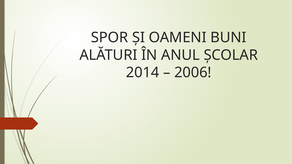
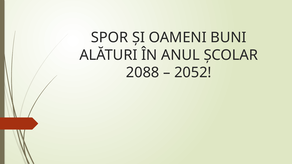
2014: 2014 -> 2088 (143, 73)
2006: 2006 -> 2052 (193, 73)
